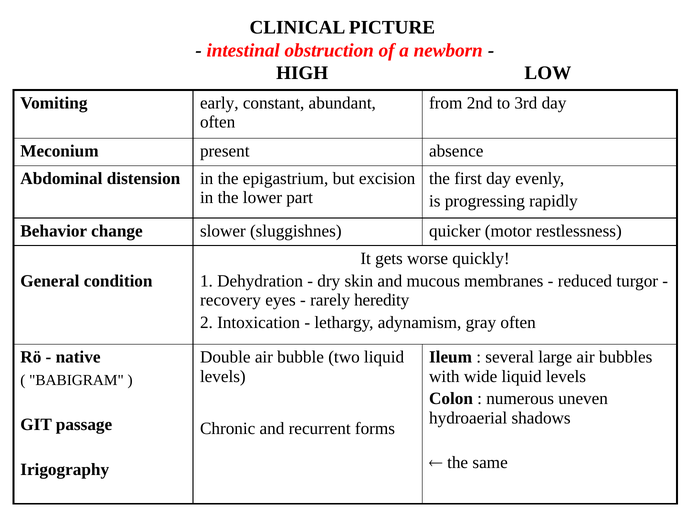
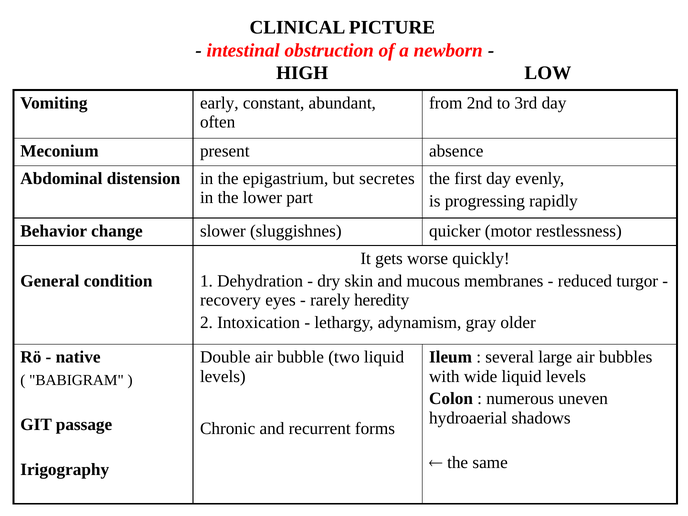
excision: excision -> secretes (387, 179)
gray often: often -> older (518, 323)
